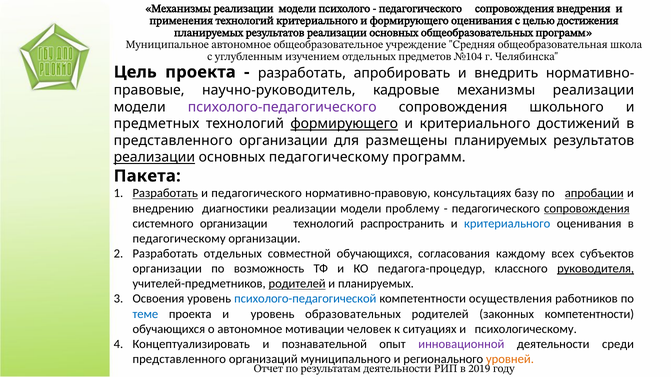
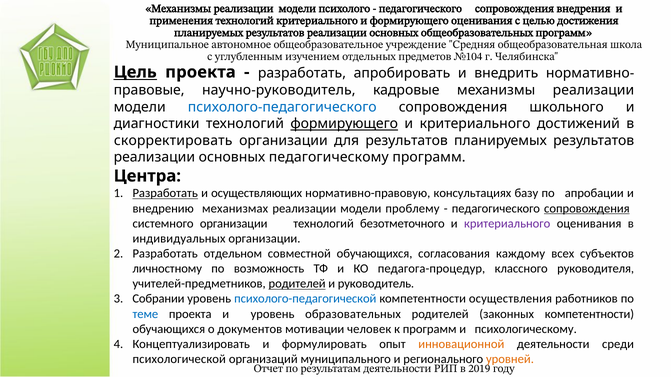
Цель underline: none -> present (135, 72)
психолого-педагогического colour: purple -> blue (282, 107)
предметных: предметных -> диагностики (157, 124)
представленного: представленного -> скорректировать (173, 141)
для размещены: размещены -> результатов (407, 141)
реализации underline: present -> none (154, 158)
Пакета: Пакета -> Центра (147, 176)
и педагогического: педагогического -> осуществляющих (257, 194)
апробации underline: present -> none (594, 194)
диагностики: диагностики -> механизмах (235, 209)
распространить: распространить -> безотметочного (402, 224)
критериального colour: blue -> purple (507, 224)
педагогическому: педагогическому -> индивидуальных (179, 239)
Разработать отдельных: отдельных -> отдельном (233, 254)
организации: организации -> личностному (167, 269)
руководителя underline: present -> none (596, 269)
и планируемых: планируемых -> руководитель (376, 284)
Освоения: Освоения -> Собрании (158, 299)
о автономное: автономное -> документов (250, 329)
к ситуациях: ситуациях -> программ (430, 329)
познавательной: познавательной -> формулировать (324, 344)
инновационной colour: purple -> orange (461, 344)
представленного: представленного -> психологической (179, 360)
